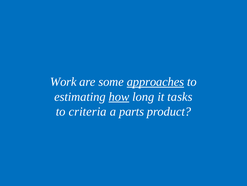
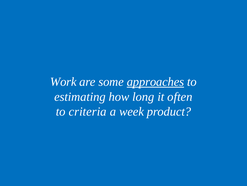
how underline: present -> none (119, 96)
tasks: tasks -> often (180, 96)
parts: parts -> week (132, 111)
